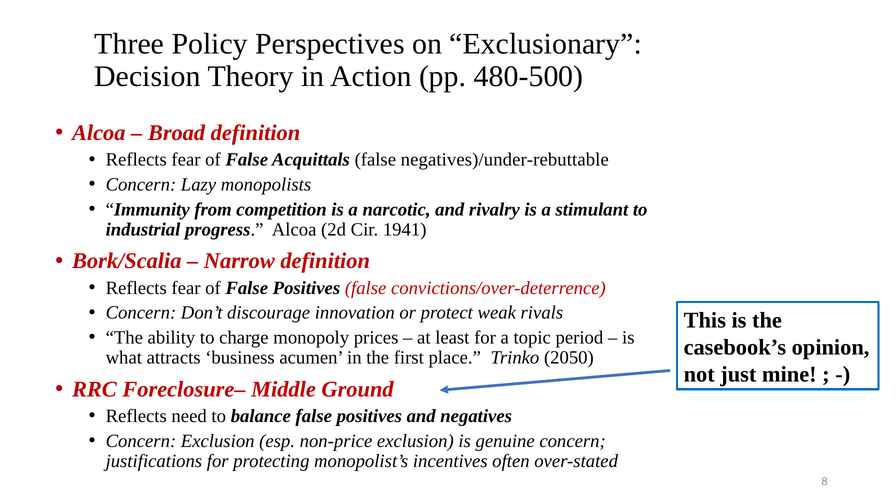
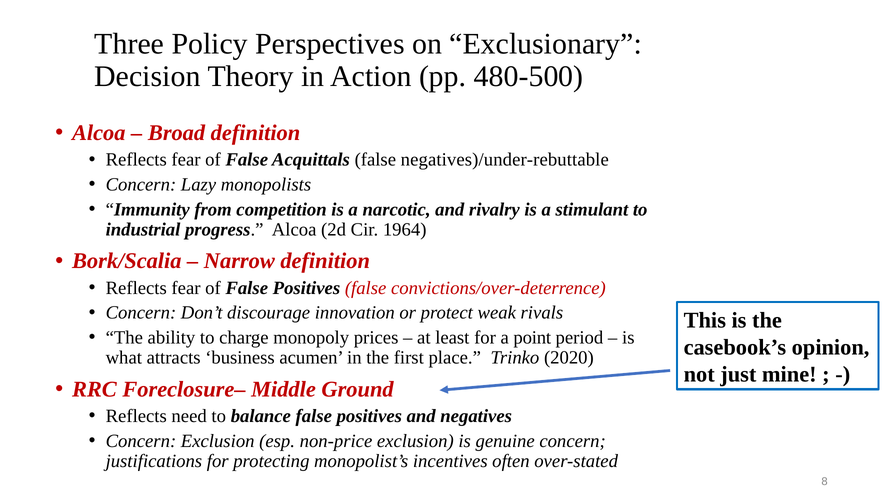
1941: 1941 -> 1964 (405, 230)
topic: topic -> point (532, 338)
2050: 2050 -> 2020 (569, 358)
